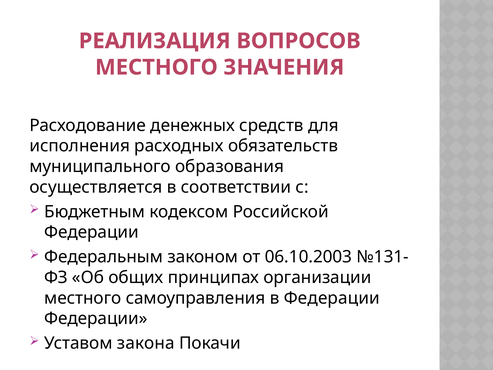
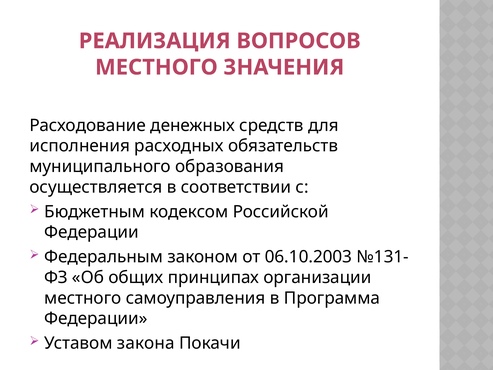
в Федерации: Федерации -> Программа (332, 298)
